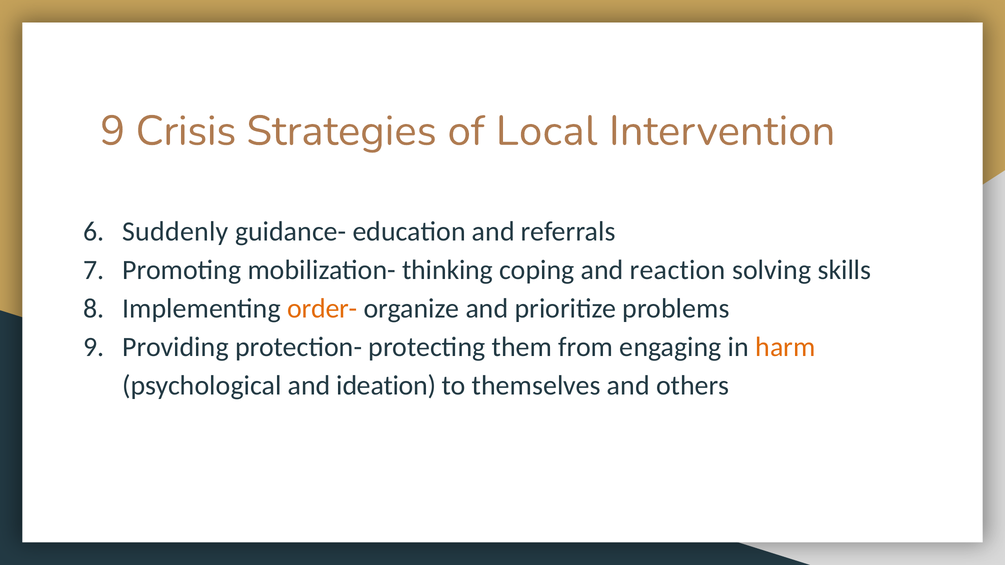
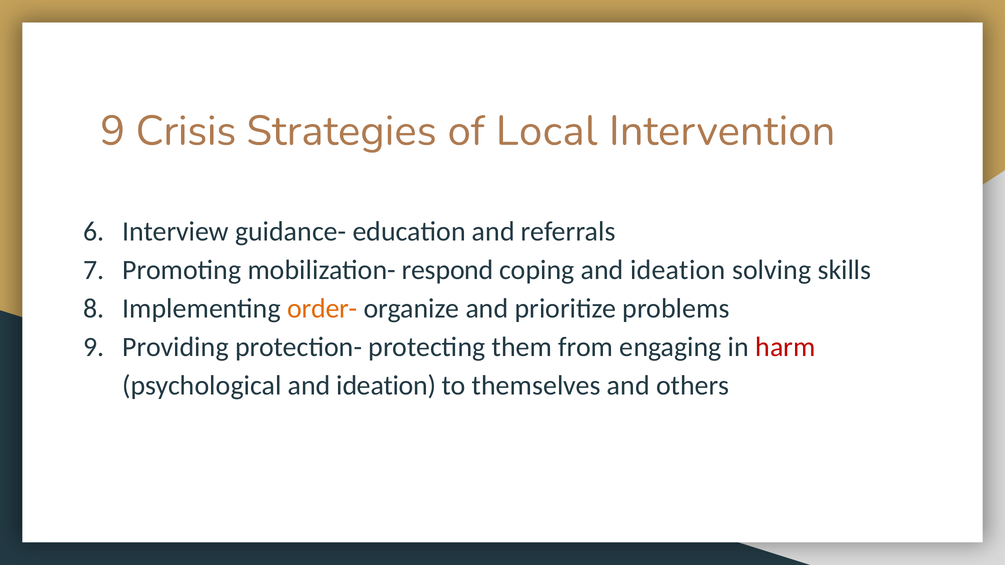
Suddenly: Suddenly -> Interview (176, 232)
thinking: thinking -> respond (448, 270)
coping and reaction: reaction -> ideation (678, 270)
harm colour: orange -> red (785, 347)
